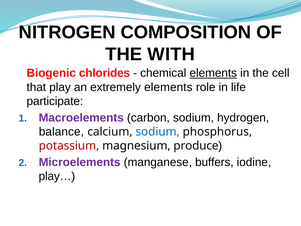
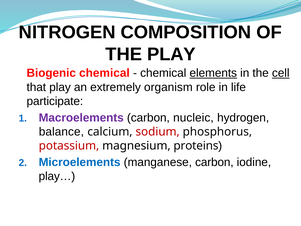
THE WITH: WITH -> PLAY (171, 54)
Biogenic chlorides: chlorides -> chemical (104, 73)
cell underline: none -> present (281, 73)
extremely elements: elements -> organism (168, 87)
carbon sodium: sodium -> nucleic (193, 118)
sodium colour: blue -> red (158, 132)
produce: produce -> proteins (196, 146)
Microelements colour: purple -> blue (80, 162)
manganese buffers: buffers -> carbon (214, 162)
